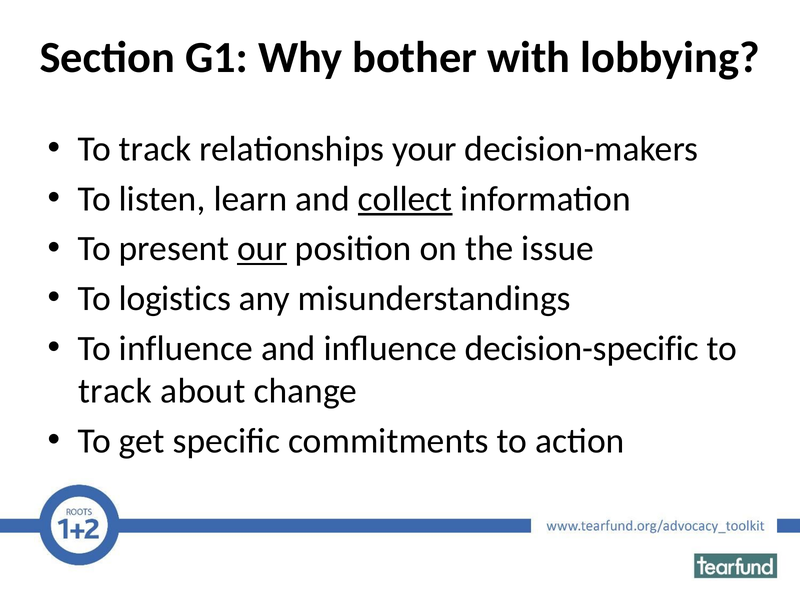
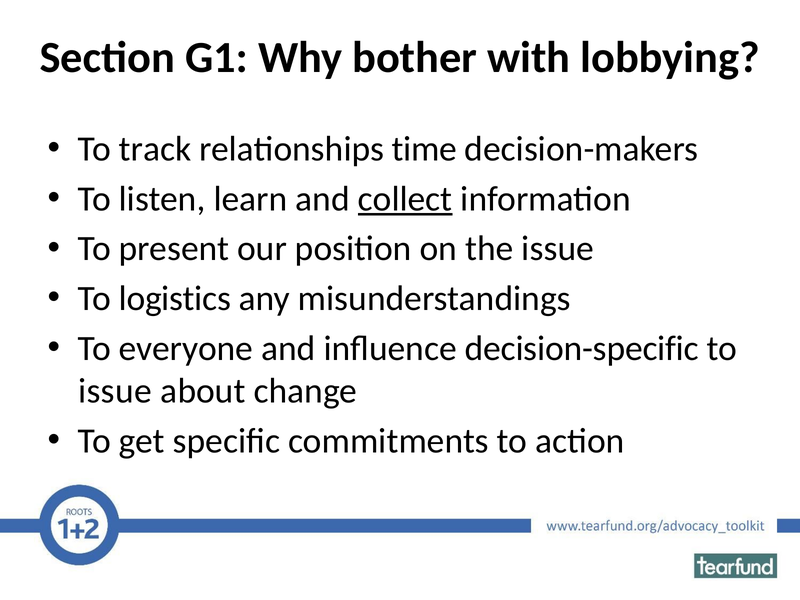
your: your -> time (424, 149)
our underline: present -> none (262, 249)
To influence: influence -> everyone (186, 348)
track: track -> issue (115, 391)
